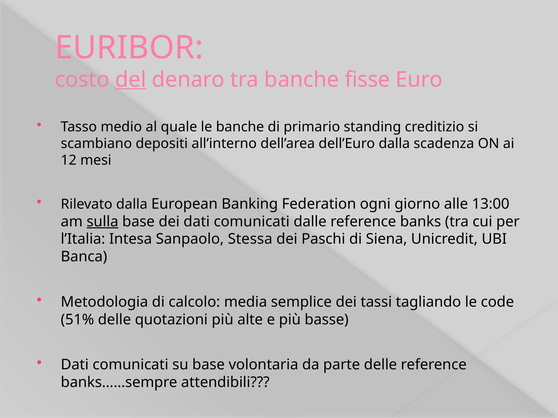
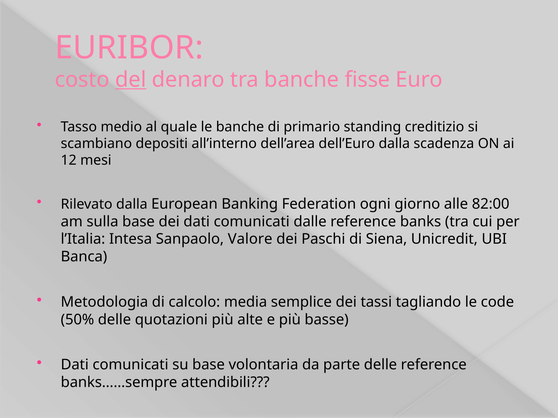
13:00: 13:00 -> 82:00 (491, 204)
sulla underline: present -> none (102, 222)
Stessa: Stessa -> Valore (250, 239)
51%: 51% -> 50% (77, 320)
